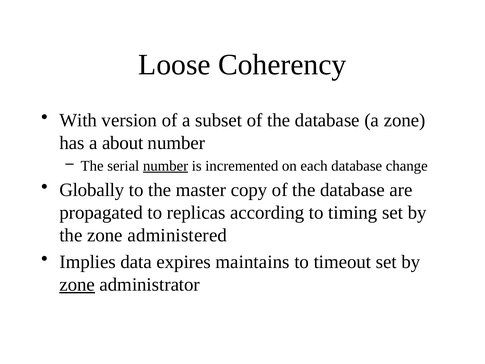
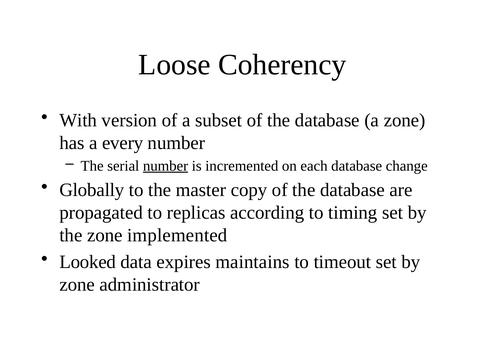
about: about -> every (123, 143)
administered: administered -> implemented (177, 235)
Implies: Implies -> Looked (88, 262)
zone underline: present -> none (77, 284)
